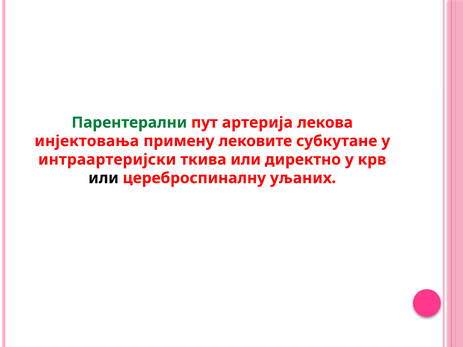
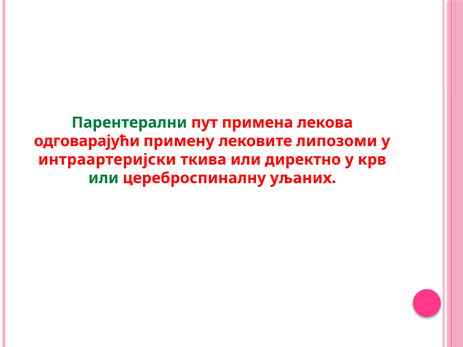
артерија: артерија -> примена (257, 123)
инјектовања: инјектовања -> одговарајући (87, 141)
субкутане: субкутане -> липозоми (337, 141)
или colour: black -> green (104, 178)
